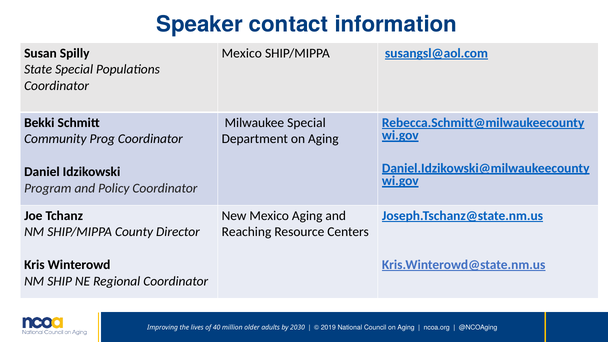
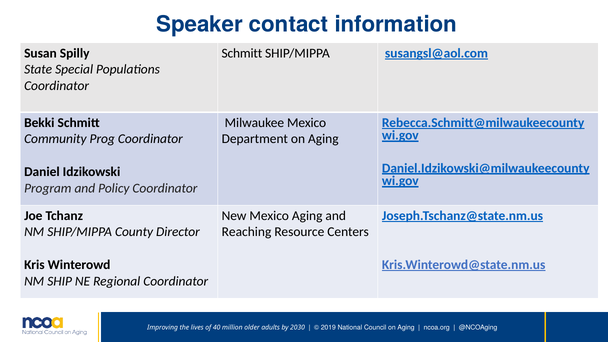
Mexico: Mexico -> Schmitt (242, 53)
Milwaukee Special: Special -> Mexico (307, 123)
